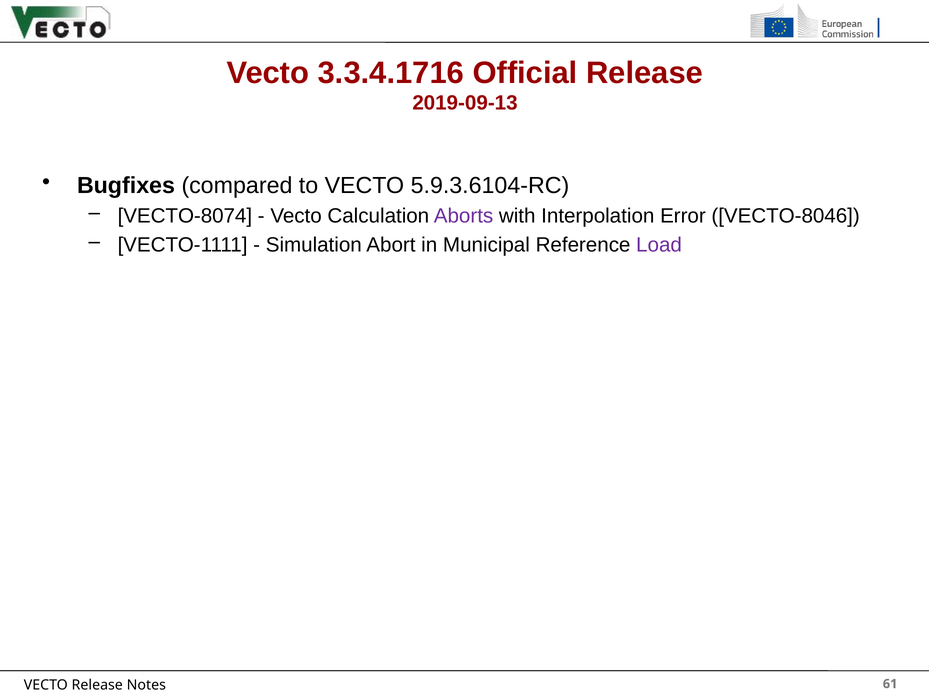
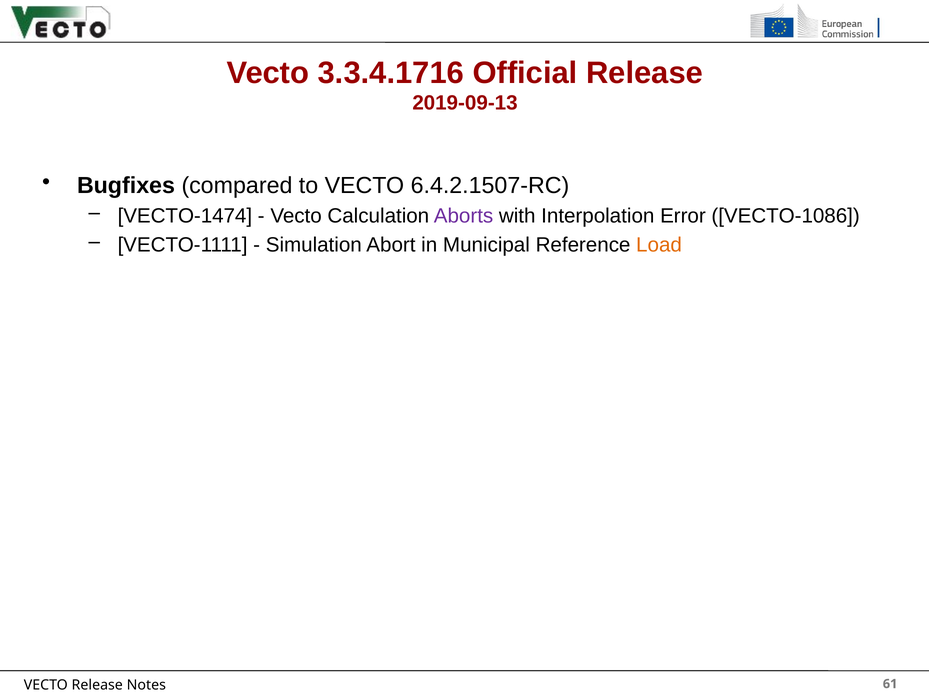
5.9.3.6104-RC: 5.9.3.6104-RC -> 6.4.2.1507-RC (490, 186)
VECTO-8074: VECTO-8074 -> VECTO-1474 (185, 216)
VECTO-8046: VECTO-8046 -> VECTO-1086 (786, 216)
Load colour: purple -> orange (659, 245)
